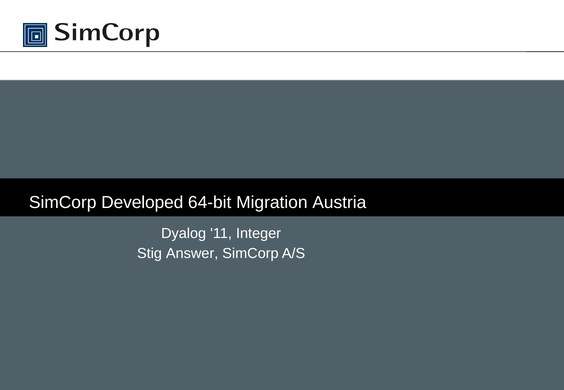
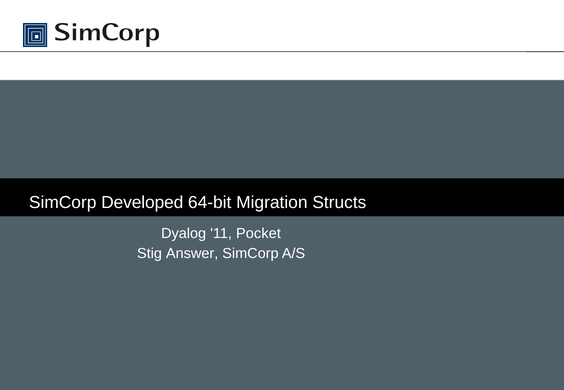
Austria: Austria -> Structs (339, 203)
Integer: Integer -> Pocket (258, 234)
